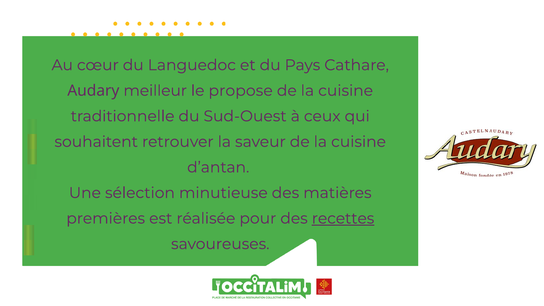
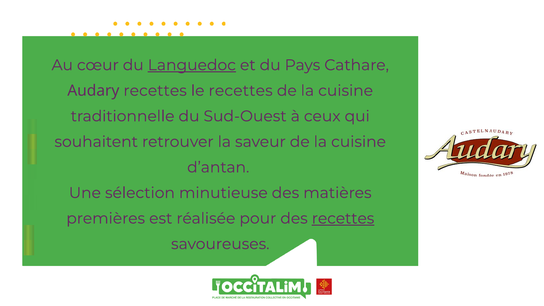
Languedoc underline: none -> present (192, 65)
Audary meilleur: meilleur -> recettes (155, 91)
le propose: propose -> recettes (241, 91)
